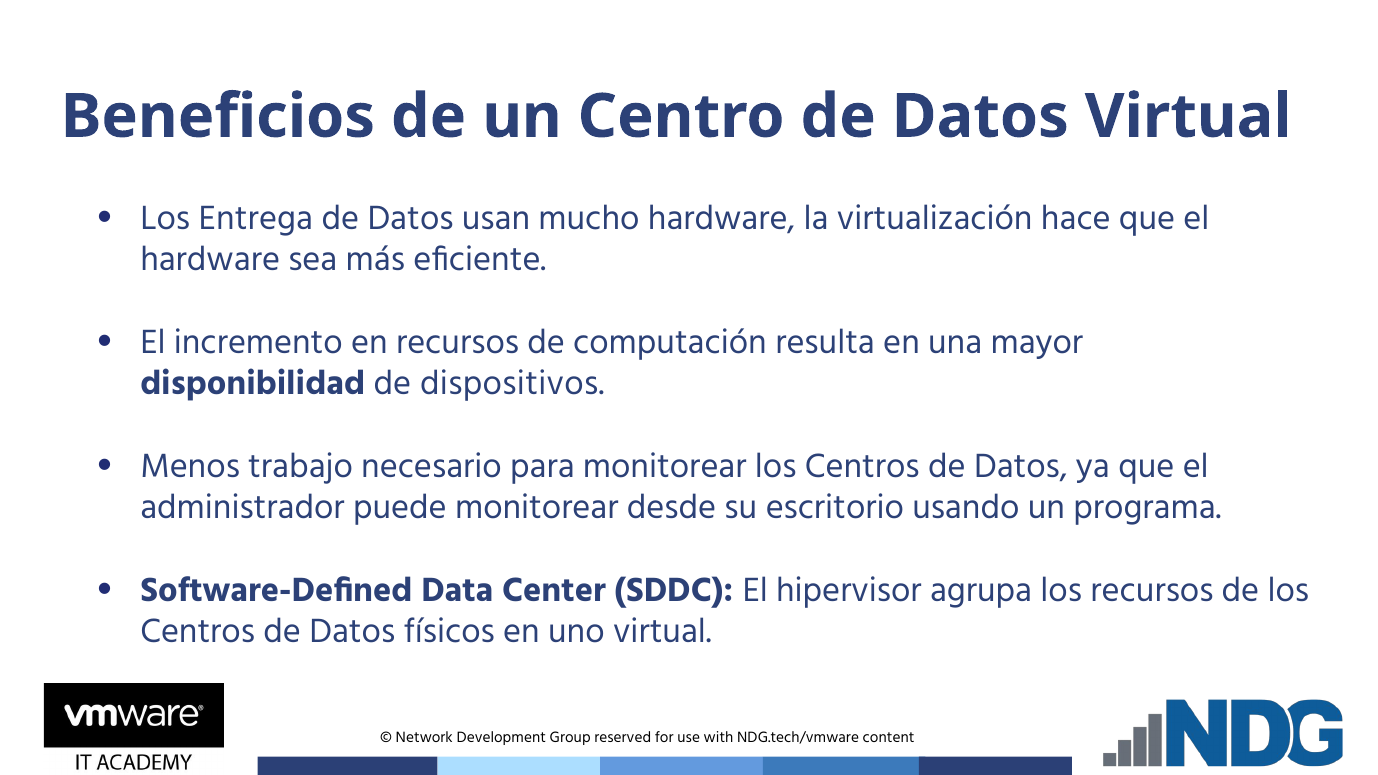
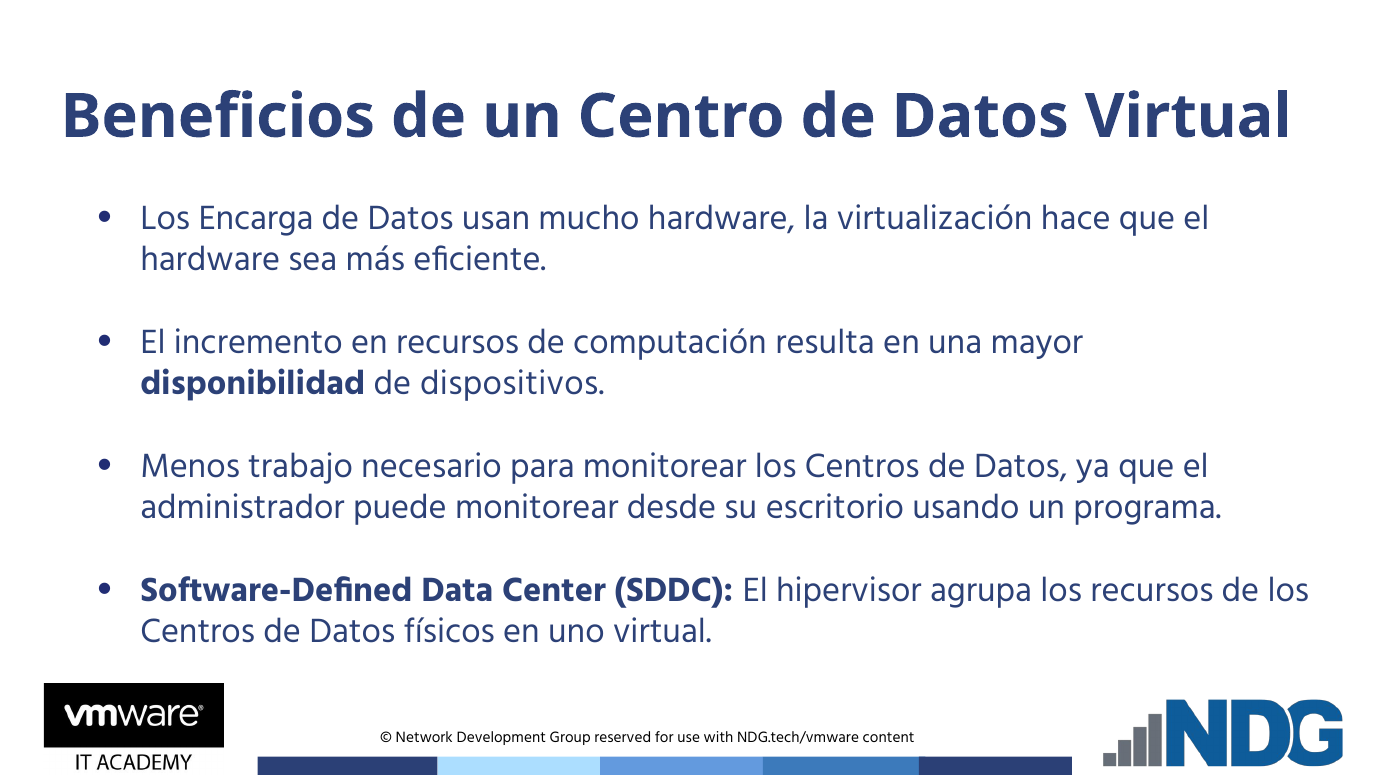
Entrega: Entrega -> Encarga (256, 218)
